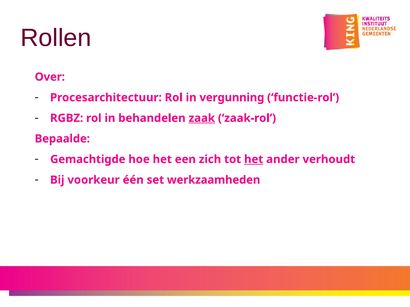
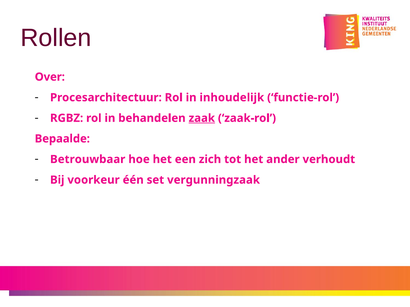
vergunning: vergunning -> inhoudelijk (232, 98)
Gemachtigde: Gemachtigde -> Betrouwbaar (88, 160)
het underline: present -> none (254, 160)
werkzaamheden: werkzaamheden -> vergunningzaak (214, 180)
